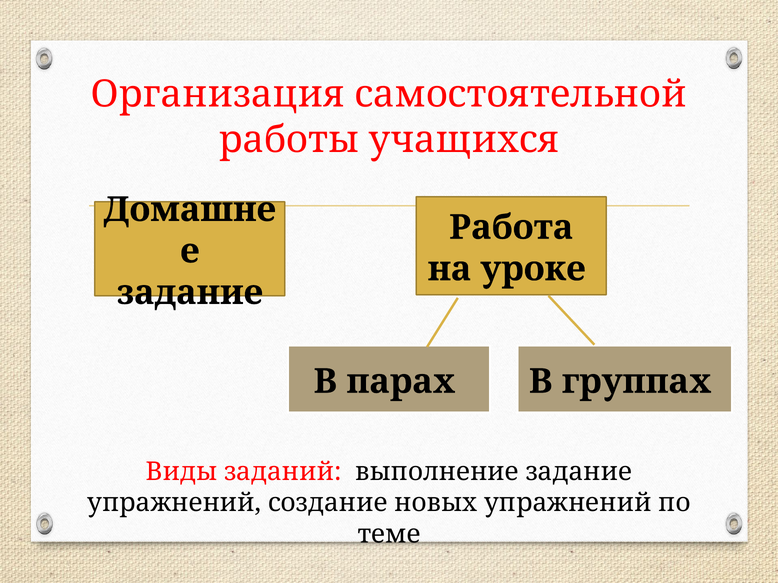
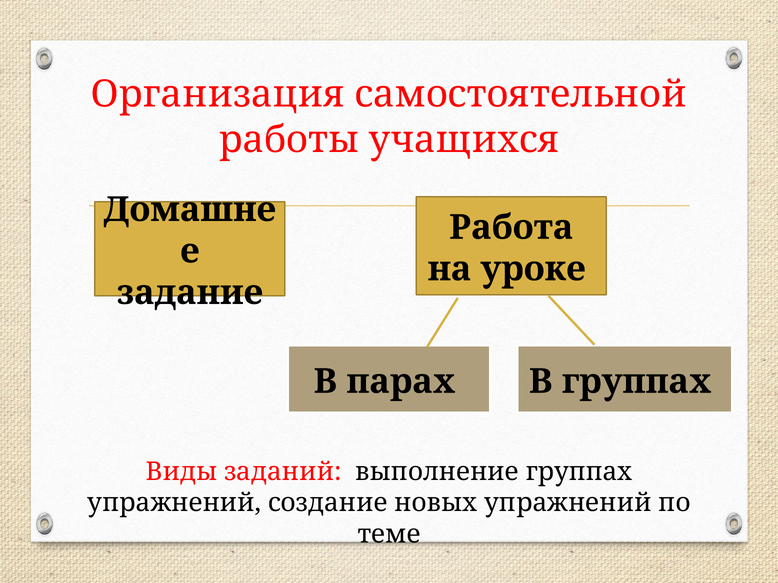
выполнение задание: задание -> группах (579, 472)
